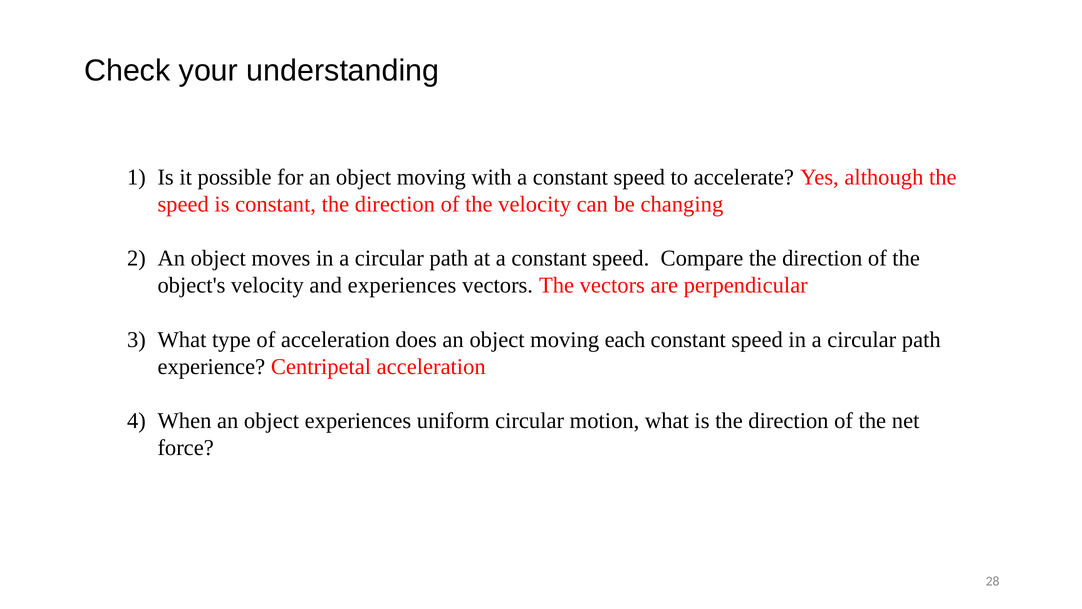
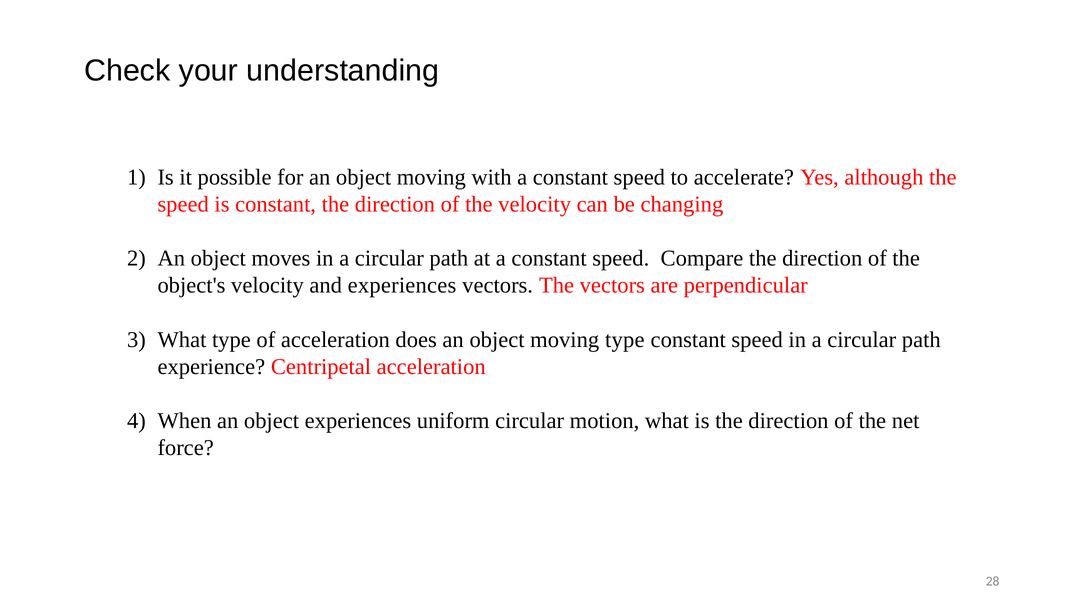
moving each: each -> type (625, 339)
